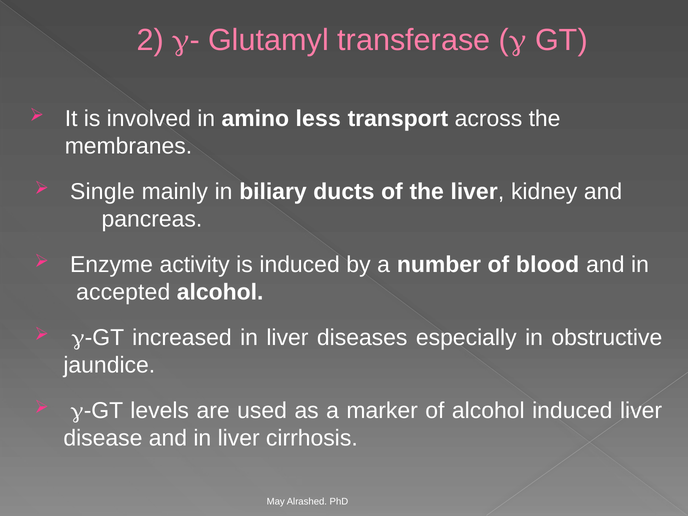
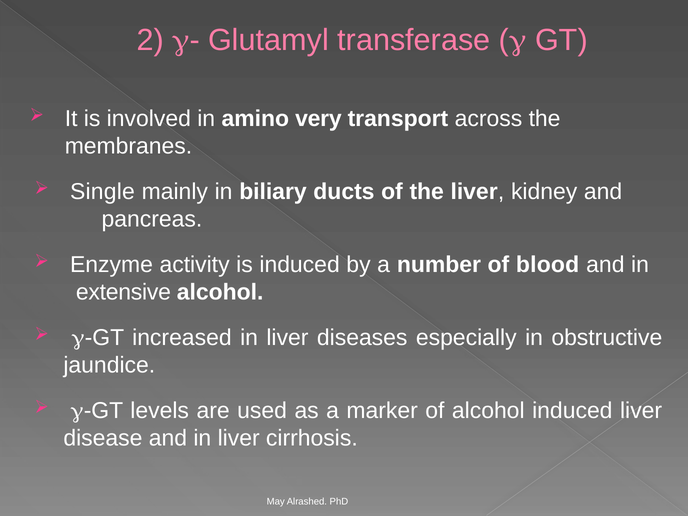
less: less -> very (318, 119)
accepted: accepted -> extensive (123, 292)
